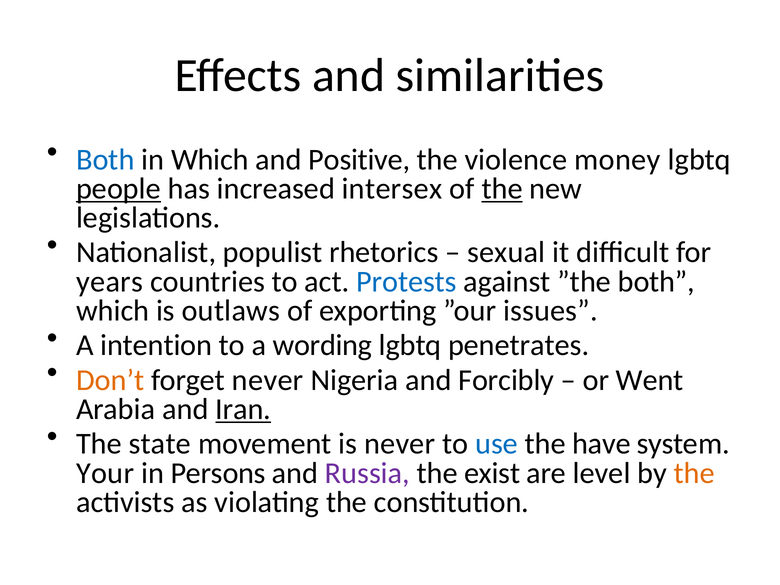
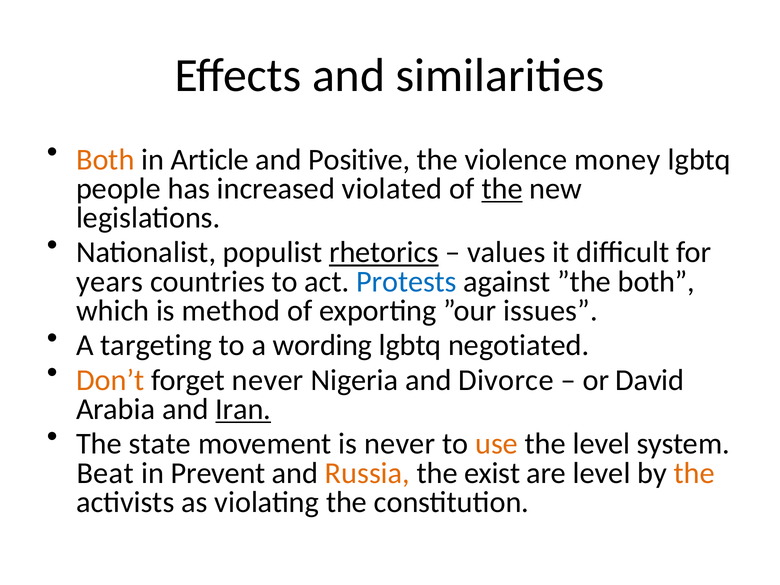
Both colour: blue -> orange (105, 160)
in Which: Which -> Article (210, 160)
people underline: present -> none (118, 189)
intersex: intersex -> violated (392, 189)
rhetorics underline: none -> present (384, 252)
sexual: sexual -> values (506, 252)
outlaws: outlaws -> method (231, 311)
intention: intention -> targeting (156, 345)
penetrates: penetrates -> negotiated (519, 345)
Forcibly: Forcibly -> Divorce (506, 380)
Went: Went -> David (650, 380)
use colour: blue -> orange (497, 444)
the have: have -> level (601, 444)
Your: Your -> Beat (105, 473)
Persons: Persons -> Prevent (218, 473)
Russia colour: purple -> orange (367, 473)
